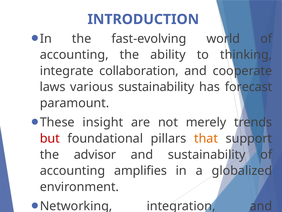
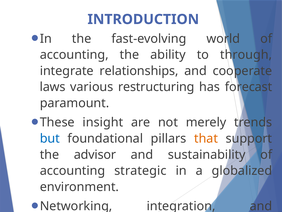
thinking: thinking -> through (246, 55)
collaboration: collaboration -> relationships (139, 71)
various sustainability: sustainability -> restructuring (156, 87)
but colour: red -> blue (50, 138)
amplifies: amplifies -> strategic (140, 170)
